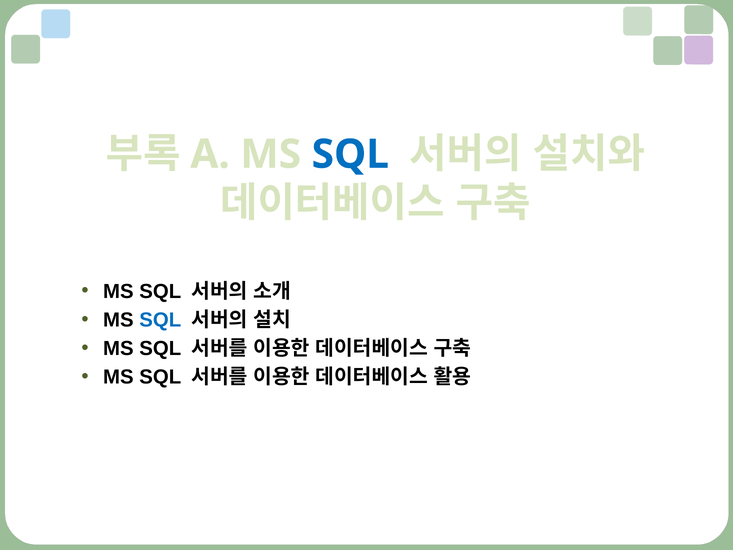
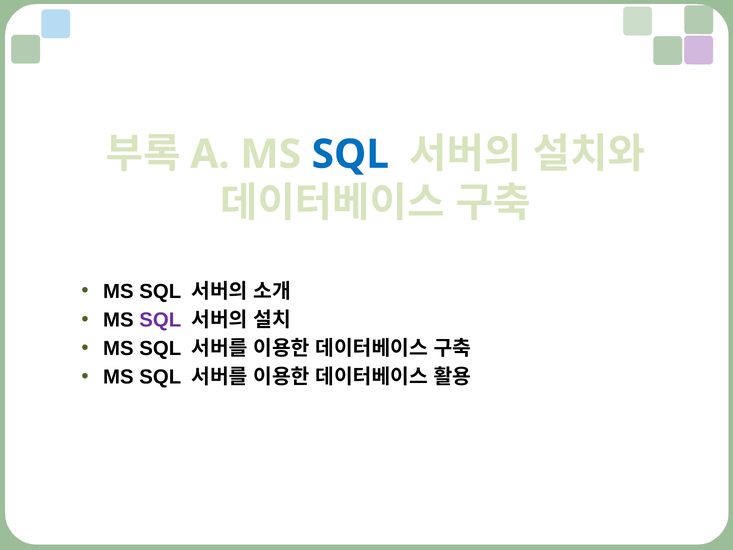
SQL colour: blue -> purple (160, 320)
